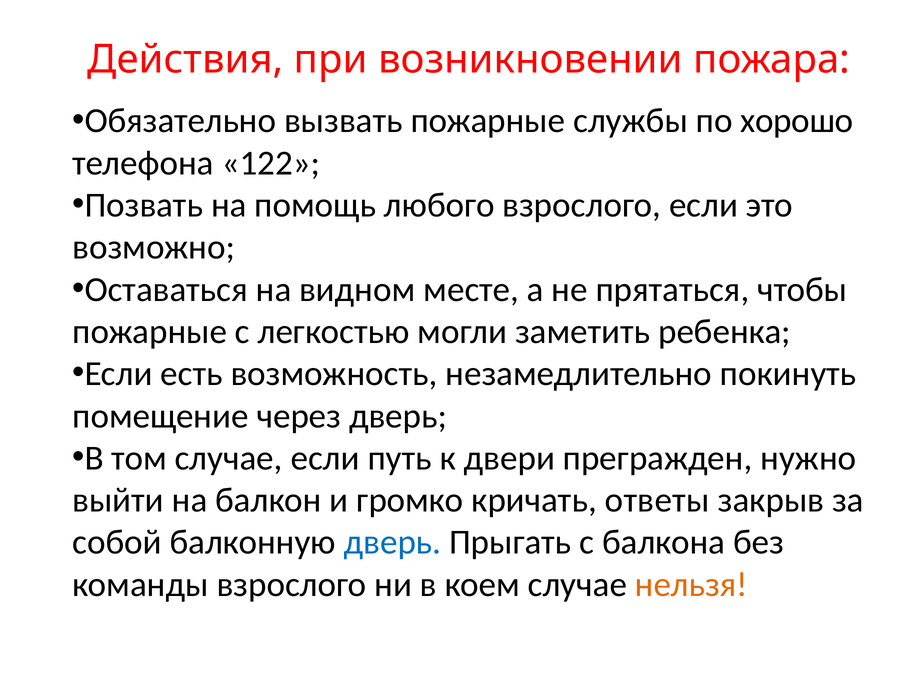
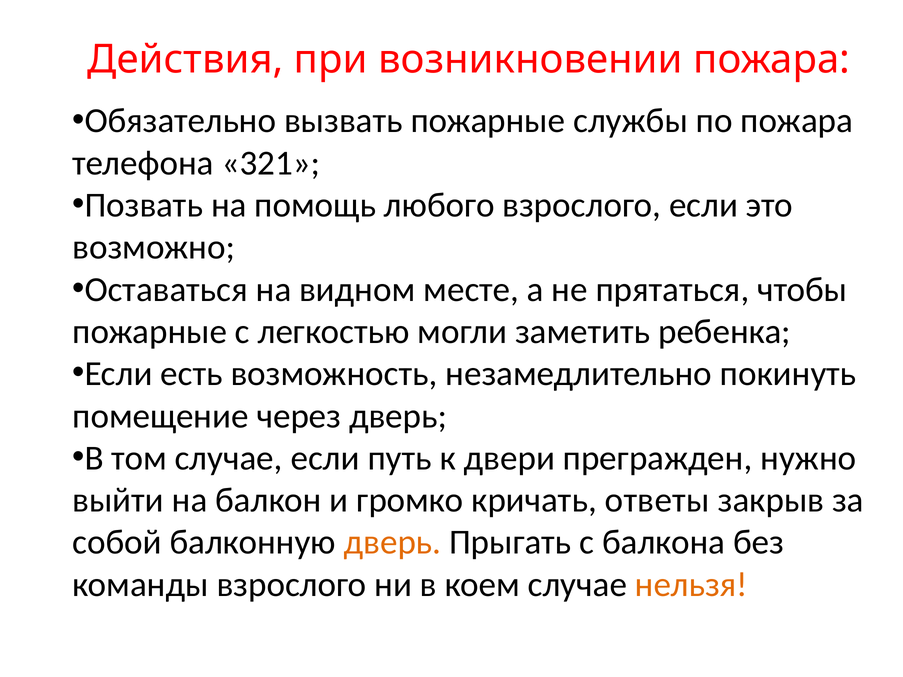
по хорошо: хорошо -> пожара (797, 121)
122: 122 -> 321 (271, 163)
дверь colour: blue -> orange (392, 543)
